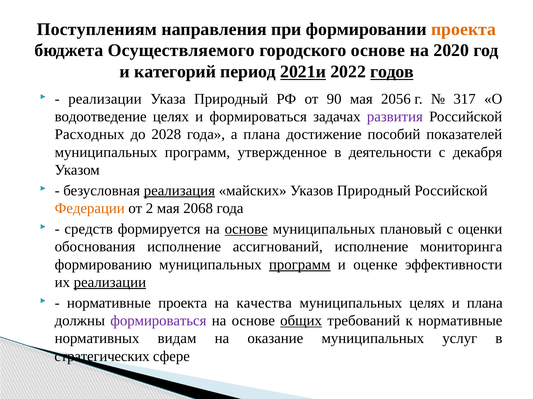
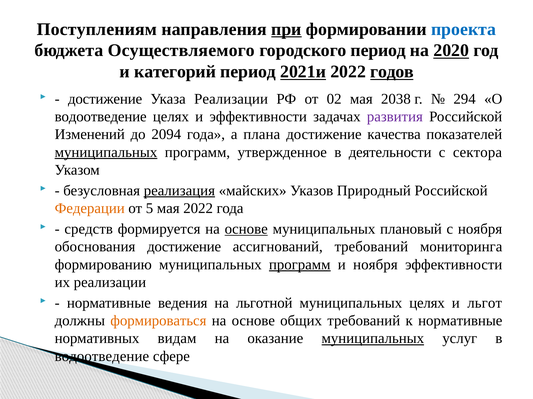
при underline: none -> present (286, 29)
проекта colour: orange -> blue (463, 29)
городского основе: основе -> период (378, 51)
2020 underline: none -> present (451, 51)
реализации: реализации -> достижение (105, 99)
Указа Природный: Природный -> Реализации (231, 99)
90: 90 -> 02 (334, 99)
2056: 2056 -> 2038 (396, 99)
317: 317 -> 294 (465, 99)
и формироваться: формироваться -> эффективности (258, 117)
Расходных: Расходных -> Изменений (90, 135)
2028: 2028 -> 2094 (166, 135)
пособий: пособий -> качества (394, 135)
муниципальных underline: none -> present (106, 152)
декабря: декабря -> сектора (477, 152)
2: 2 -> 5 (149, 209)
мая 2068: 2068 -> 2022 (198, 209)
с оценки: оценки -> ноября (480, 229)
обоснования исполнение: исполнение -> достижение (184, 247)
ассигнований исполнение: исполнение -> требований (371, 247)
и оценке: оценке -> ноября (375, 265)
реализации underline: present -> none (110, 283)
нормативные проекта: проекта -> ведения (183, 303)
качества: качества -> льготной (264, 303)
и плана: плана -> льгот (485, 303)
формироваться colour: purple -> orange (158, 321)
общих underline: present -> none (301, 321)
муниципальных underline: none -> present (373, 339)
стратегических: стратегических -> водоотведение (102, 357)
